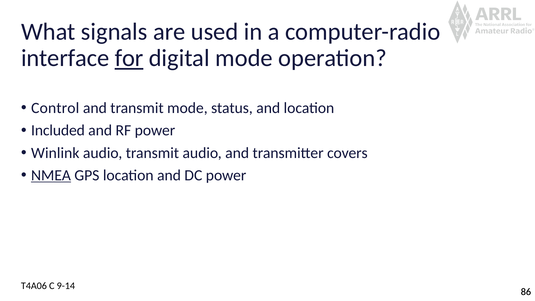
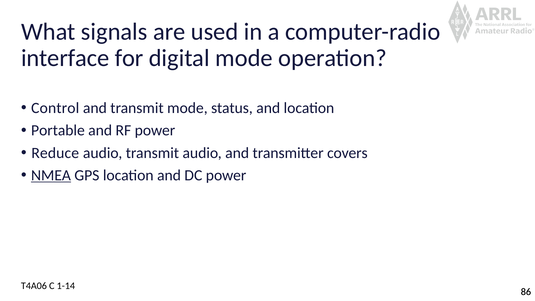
for underline: present -> none (129, 58)
Included: Included -> Portable (58, 130)
Winlink: Winlink -> Reduce (55, 153)
9-14: 9-14 -> 1-14 (66, 286)
